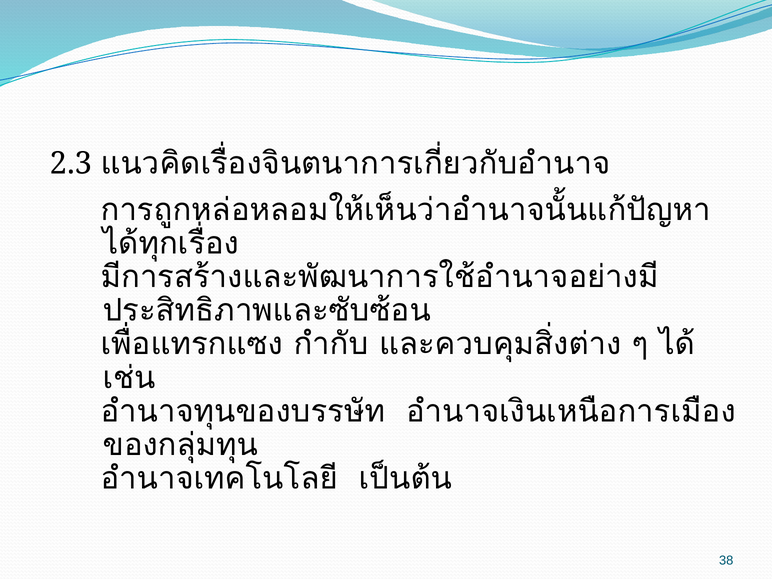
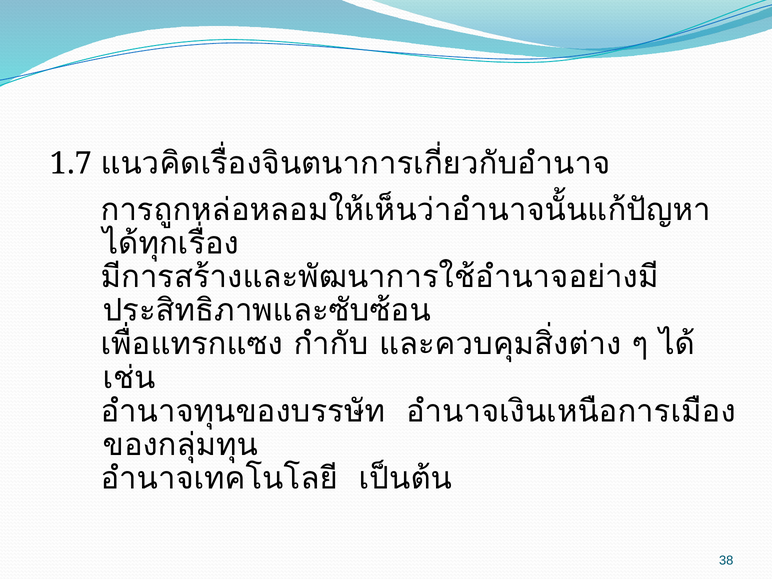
2.3: 2.3 -> 1.7 (71, 163)
